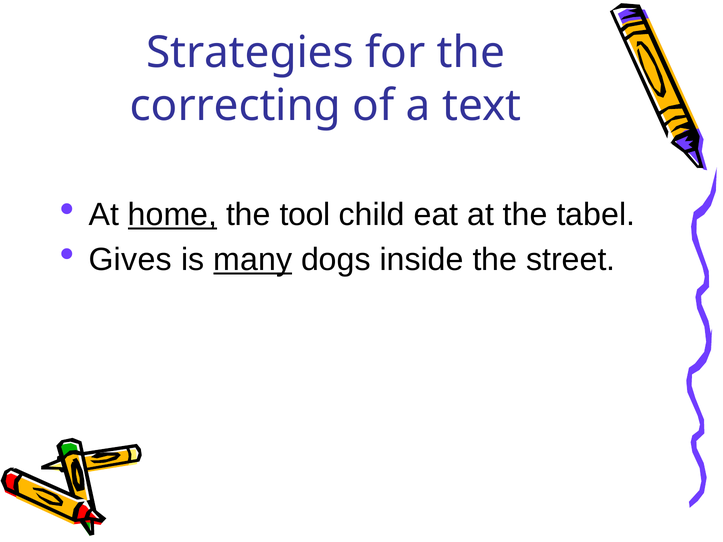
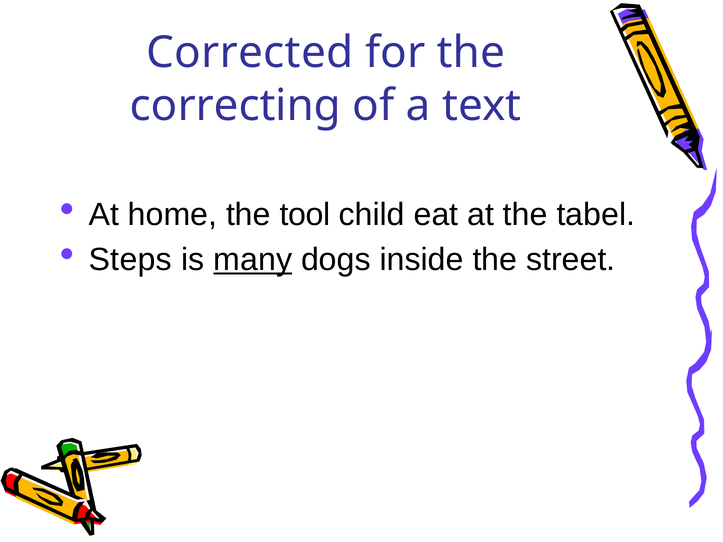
Strategies: Strategies -> Corrected (250, 52)
home underline: present -> none (172, 215)
Gives: Gives -> Steps (130, 260)
